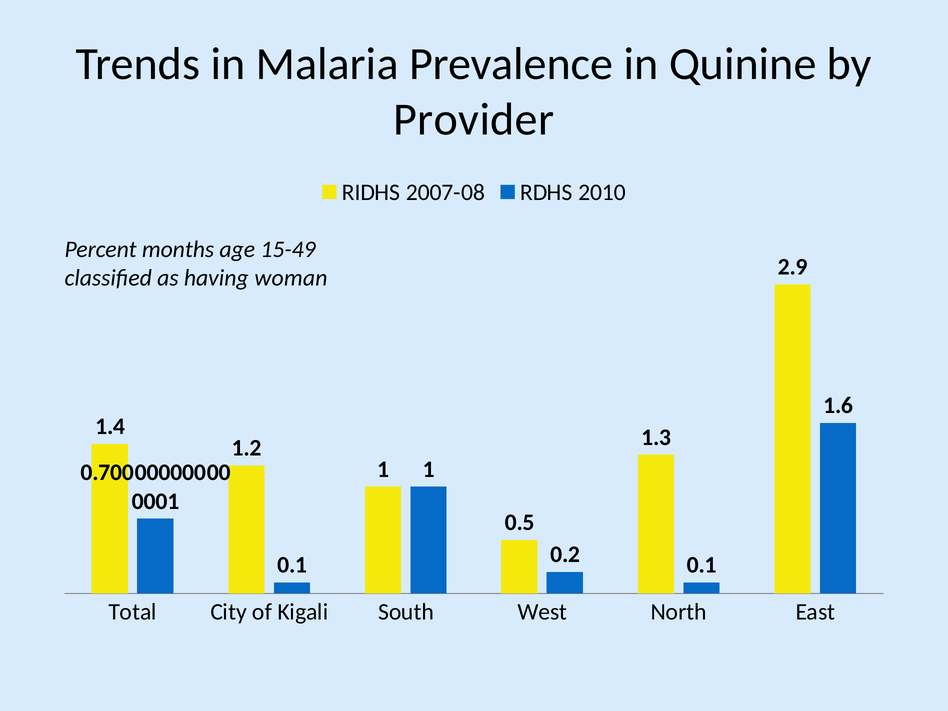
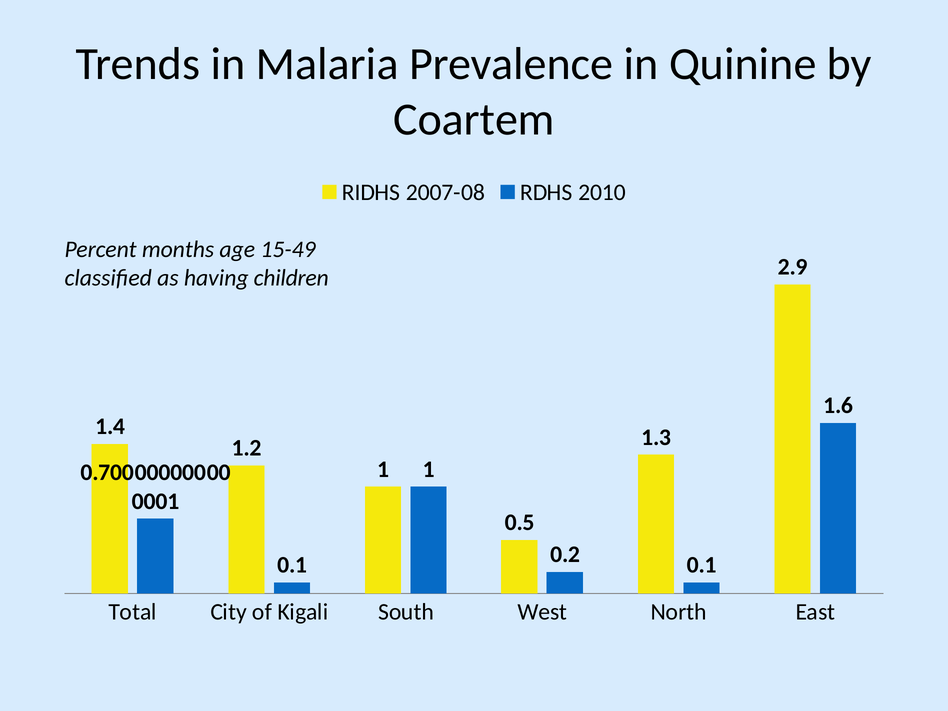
Provider: Provider -> Coartem (474, 119)
woman: woman -> children (291, 278)
